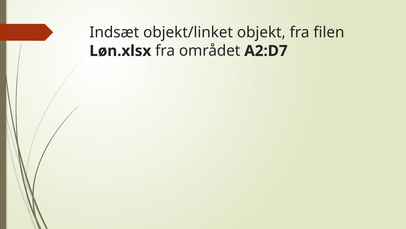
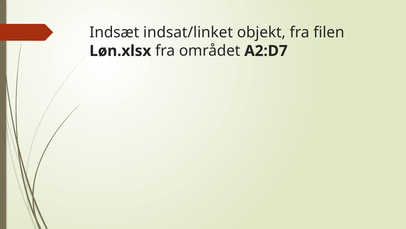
objekt/linket: objekt/linket -> indsat/linket (188, 33)
